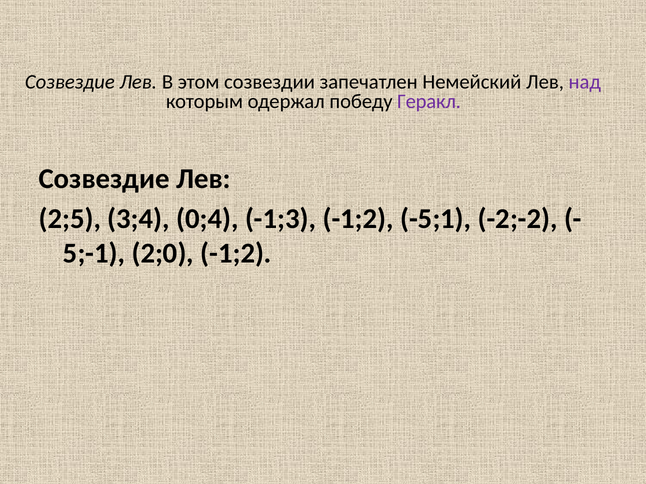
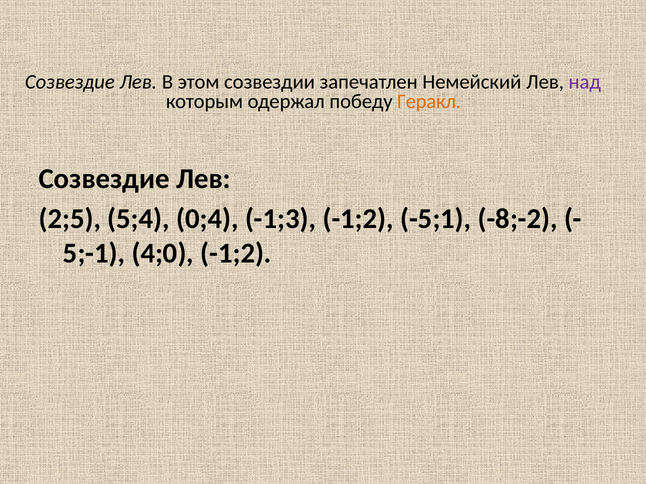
Геракл colour: purple -> orange (429, 102)
3;4: 3;4 -> 5;4 (139, 219)
-2;-2: -2;-2 -> -8;-2 (518, 219)
2;0: 2;0 -> 4;0 (163, 254)
